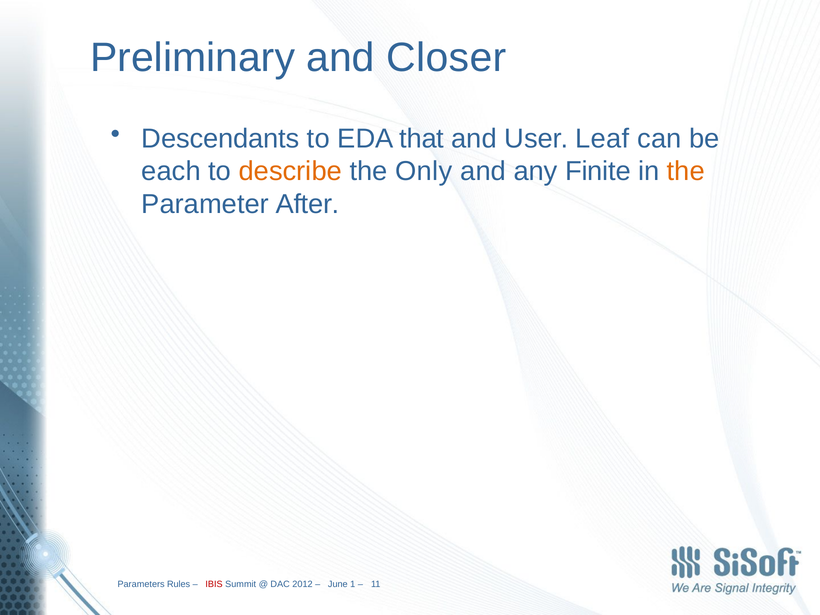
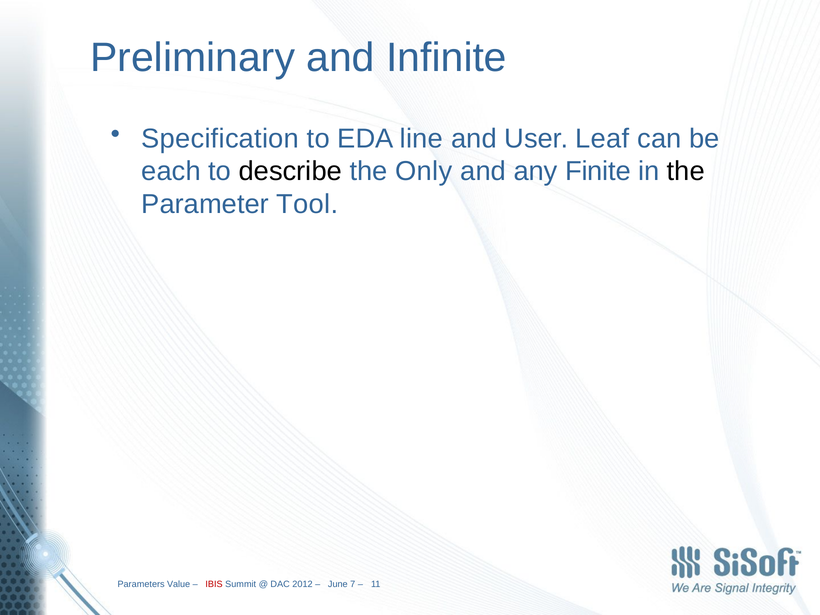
Closer: Closer -> Infinite (446, 57)
Descendants: Descendants -> Specification (220, 139)
that: that -> line (421, 139)
describe colour: orange -> black (290, 171)
the colour: orange -> black (686, 171)
After: After -> Tool (307, 204)
Rules: Rules -> Value (179, 584)
1: 1 -> 7 (353, 584)
